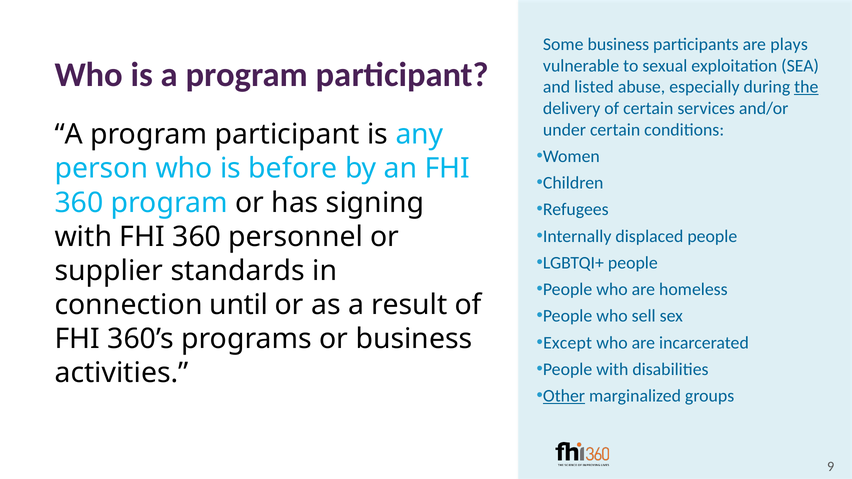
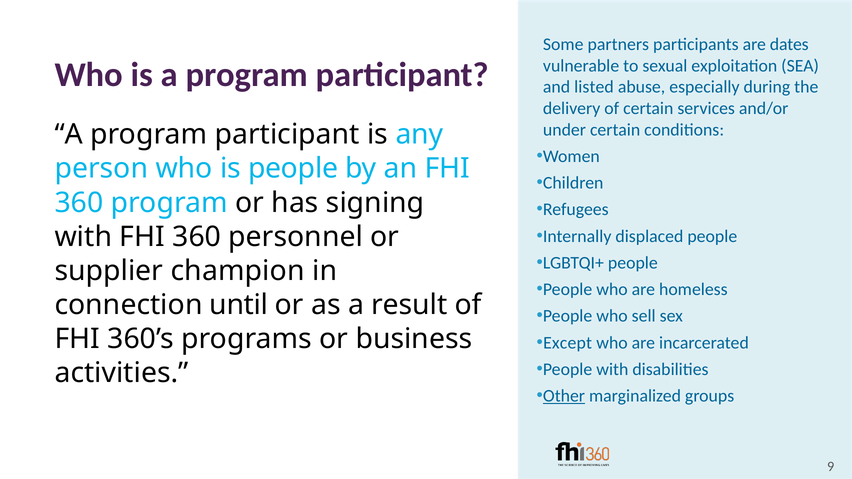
Some business: business -> partners (618, 44)
plays: plays -> dates (789, 44)
the underline: present -> none (806, 87)
is before: before -> people (293, 169)
standards: standards -> champion (238, 271)
